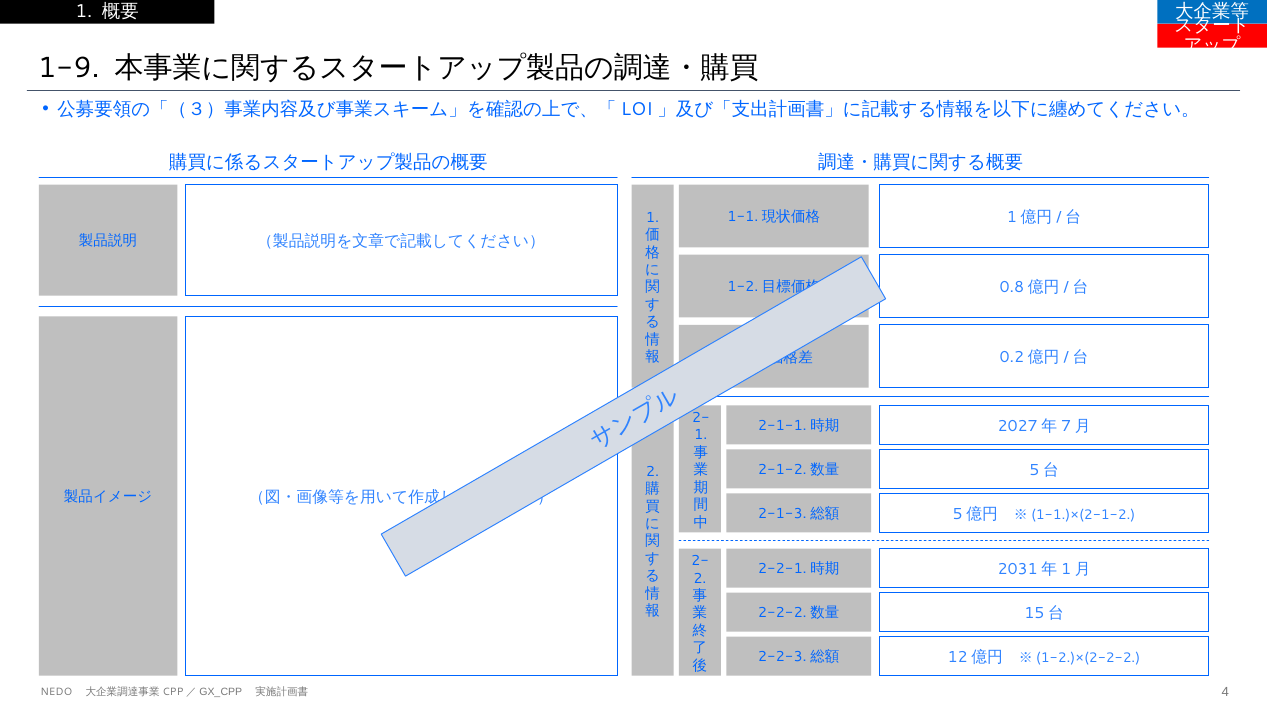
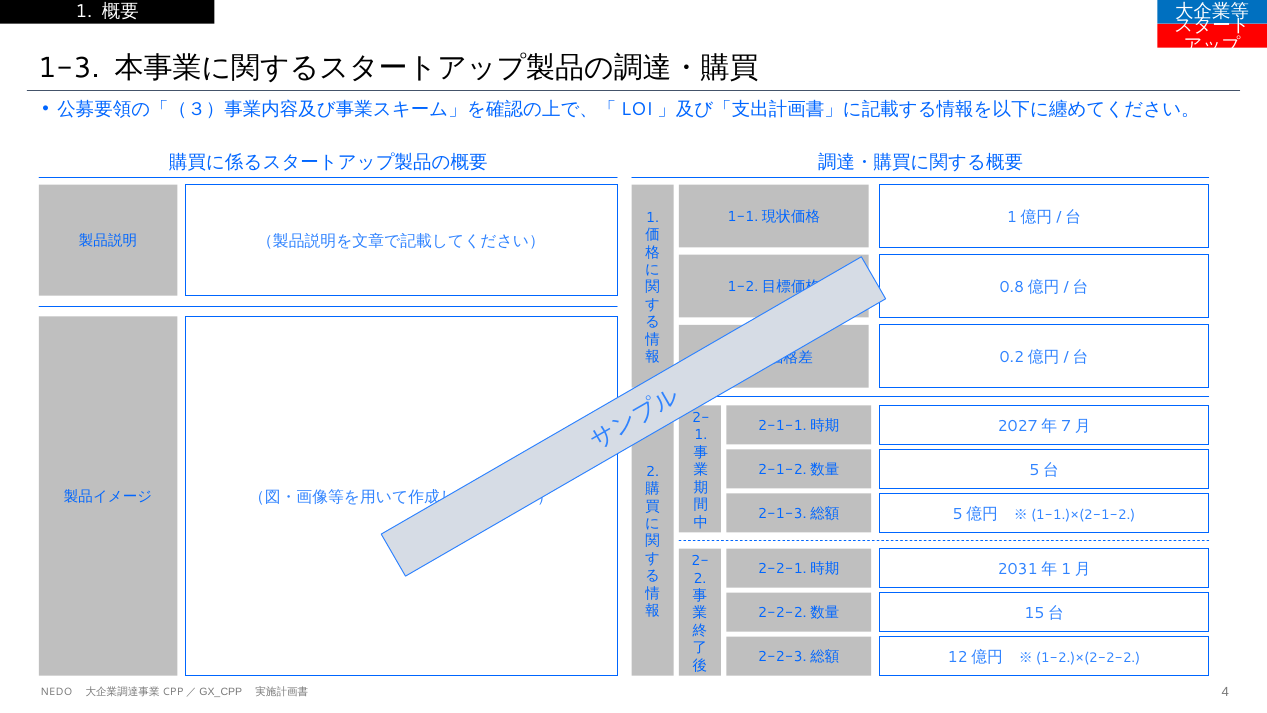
1-9: 1-9 -> 1-3 (69, 68)
